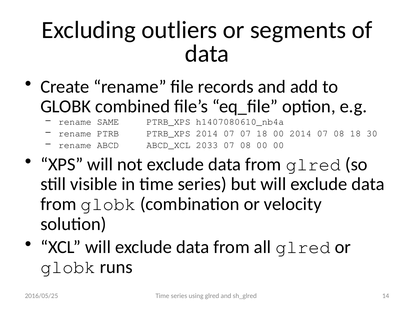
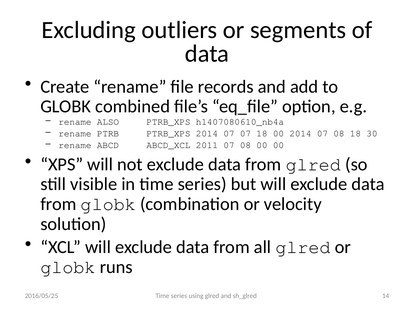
SAME: SAME -> ALSO (108, 122)
2033: 2033 -> 2011 (207, 145)
